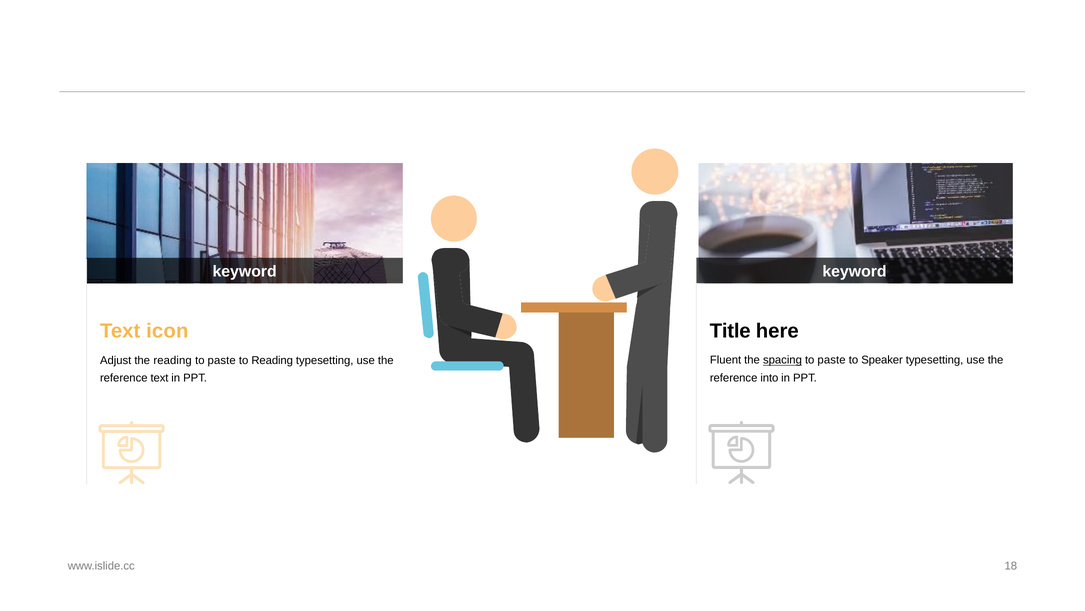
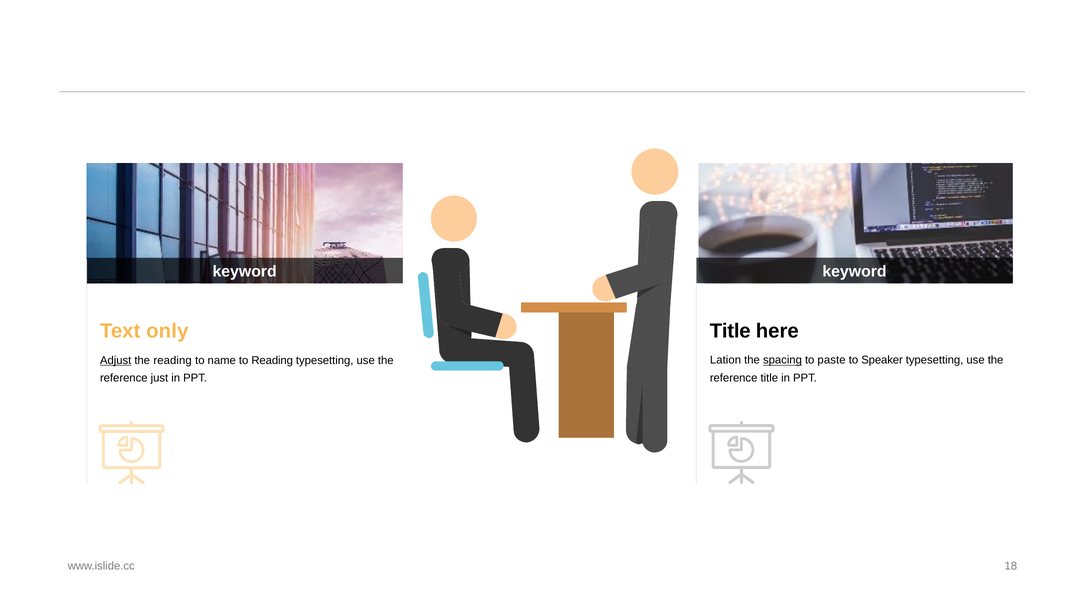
icon: icon -> only (167, 331)
Fluent: Fluent -> Lation (726, 360)
Adjust underline: none -> present (116, 360)
paste: paste -> name (222, 360)
reference into: into -> title (769, 377)
reference text: text -> just (159, 377)
